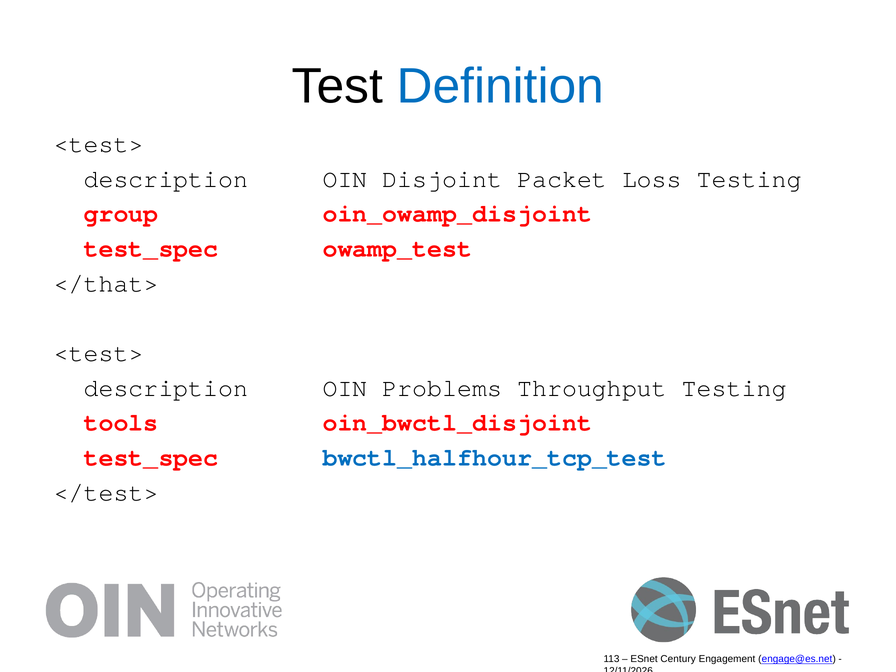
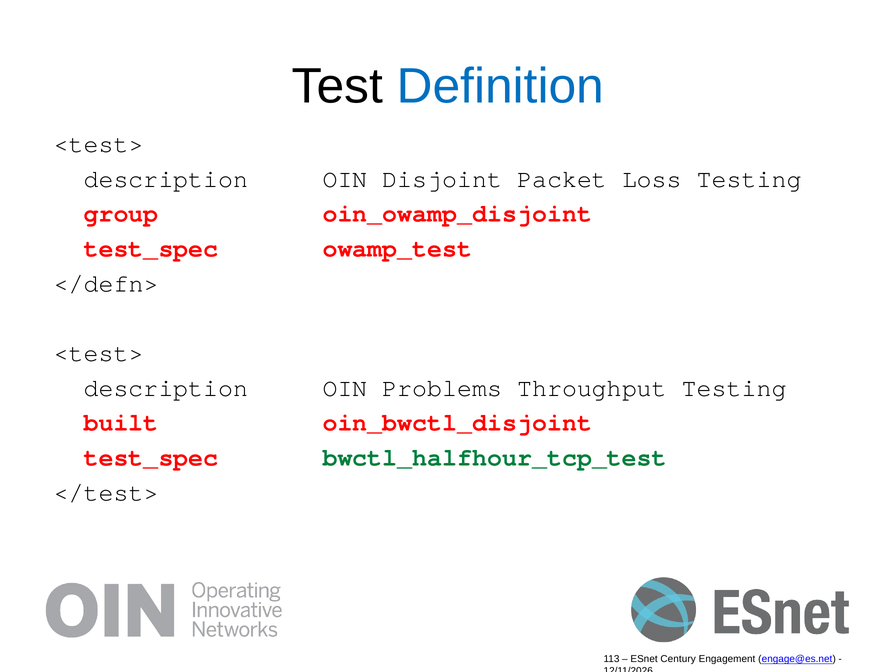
</that>: </that> -> </defn> (106, 283)
tools: tools -> built (121, 423)
bwctl_halfhour_tcp_test colour: blue -> green (495, 458)
